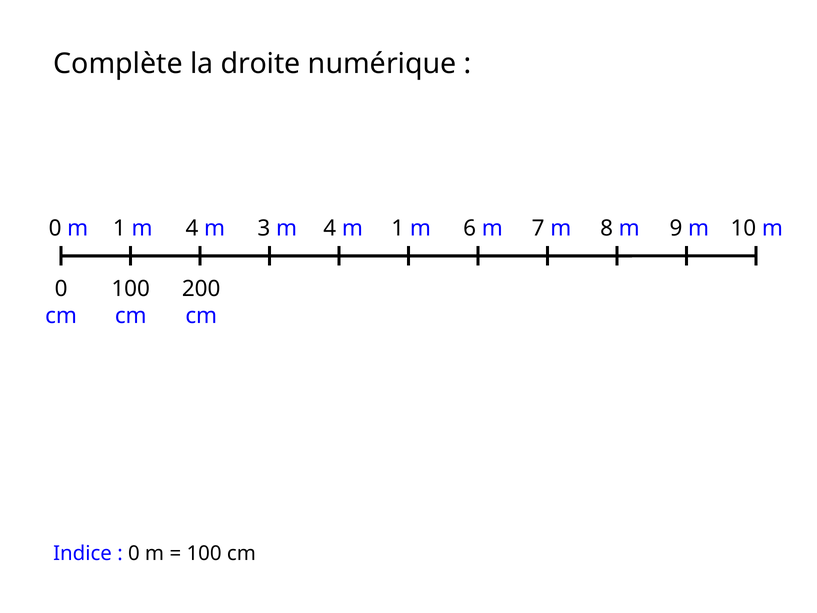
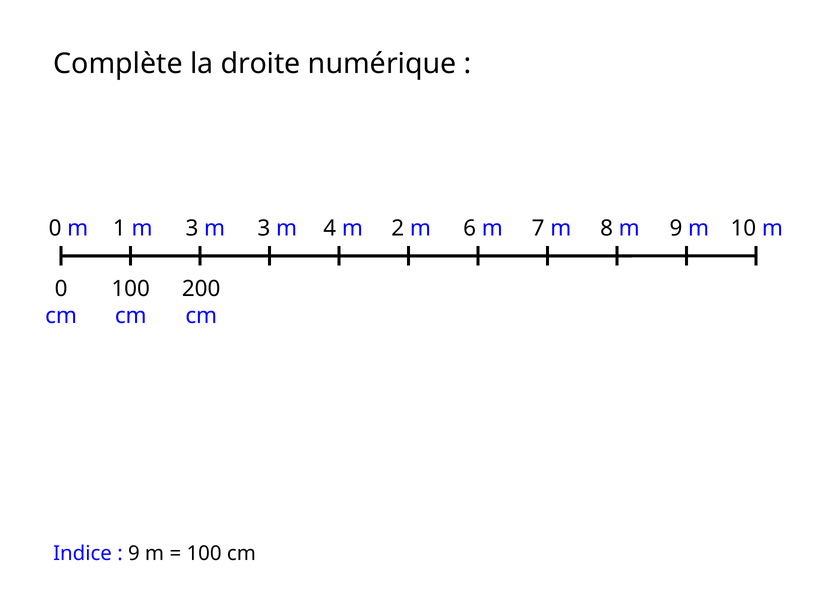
1 m 4: 4 -> 3 (192, 228)
4 m 1: 1 -> 2 (398, 228)
0: 0 -> 9 (134, 553)
